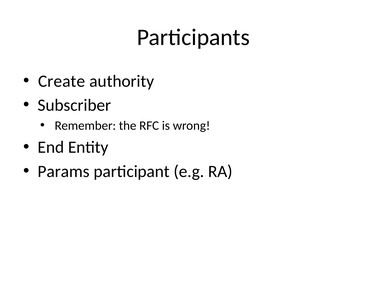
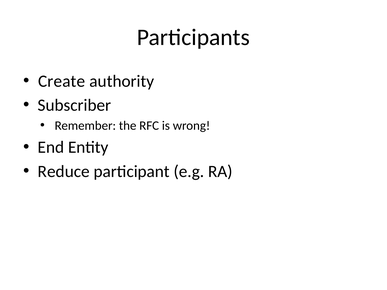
Params: Params -> Reduce (64, 172)
